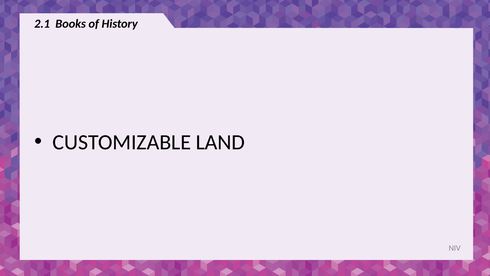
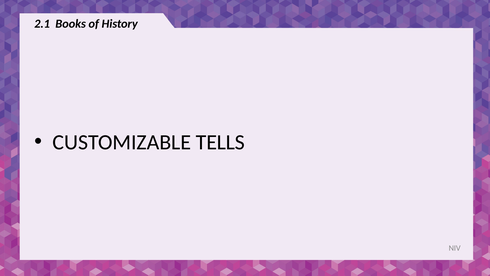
LAND: LAND -> TELLS (220, 142)
